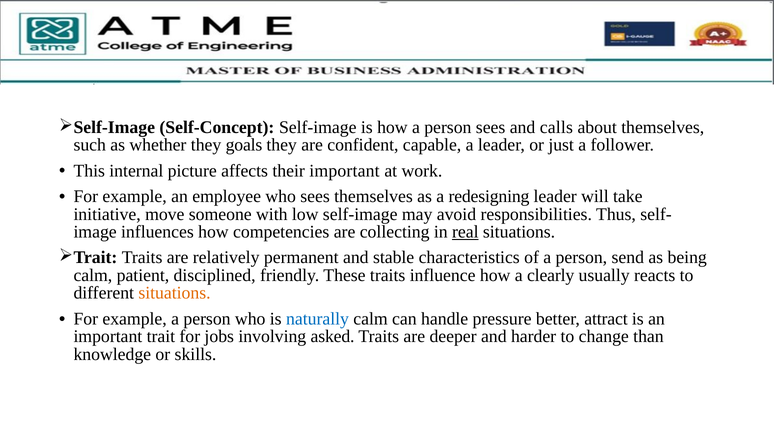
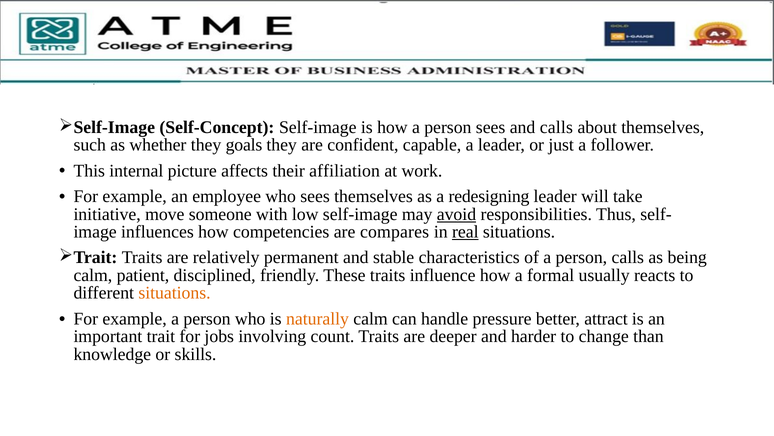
their important: important -> affiliation (345, 170)
avoid underline: none -> present (456, 214)
collecting: collecting -> compares (395, 232)
person send: send -> calls (628, 257)
clearly: clearly -> formal (551, 275)
naturally colour: blue -> orange (317, 318)
asked: asked -> count (332, 336)
